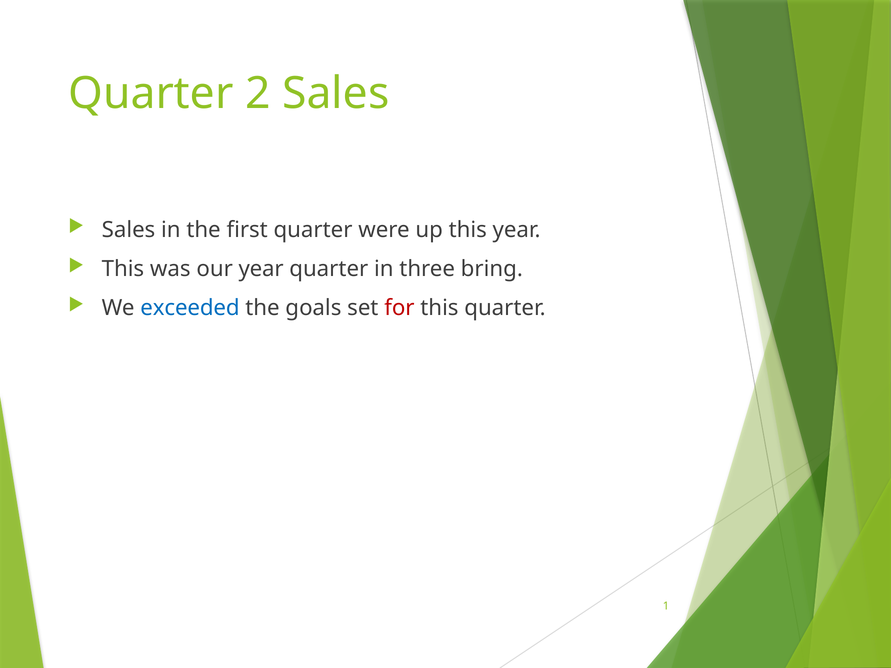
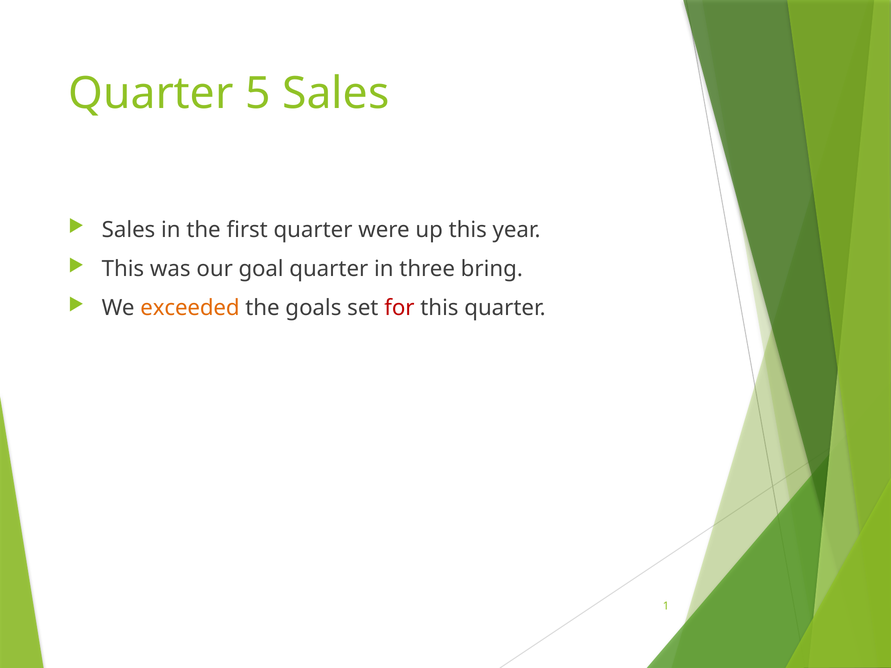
2: 2 -> 5 (258, 94)
our year: year -> goal (261, 269)
exceeded colour: blue -> orange (190, 308)
